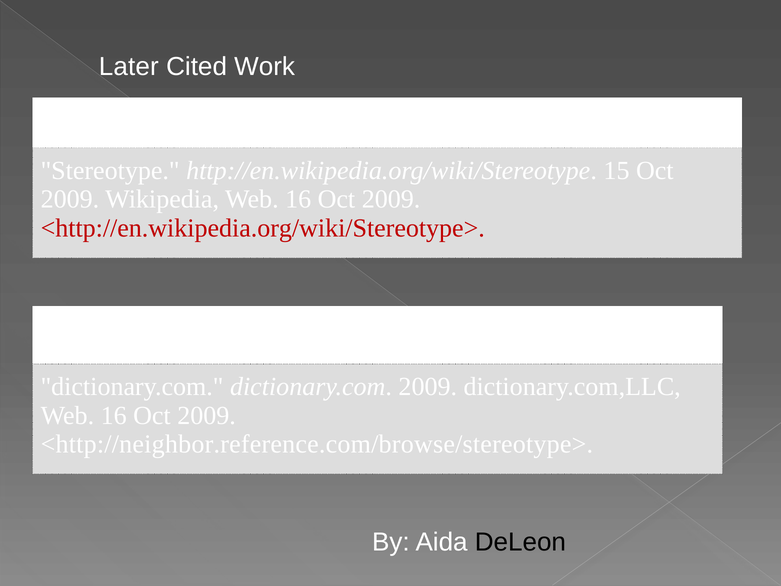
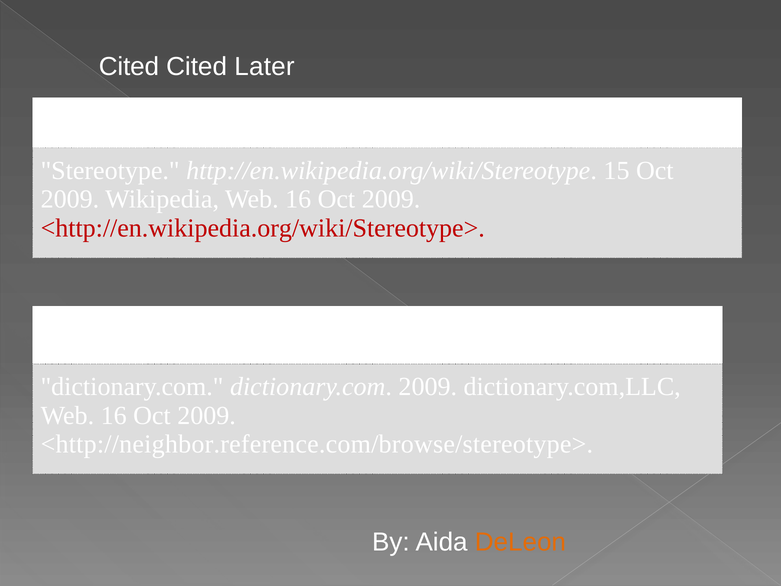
Later: Later -> Cited (129, 67)
Work: Work -> Later (264, 67)
DeLeon colour: black -> orange (520, 542)
